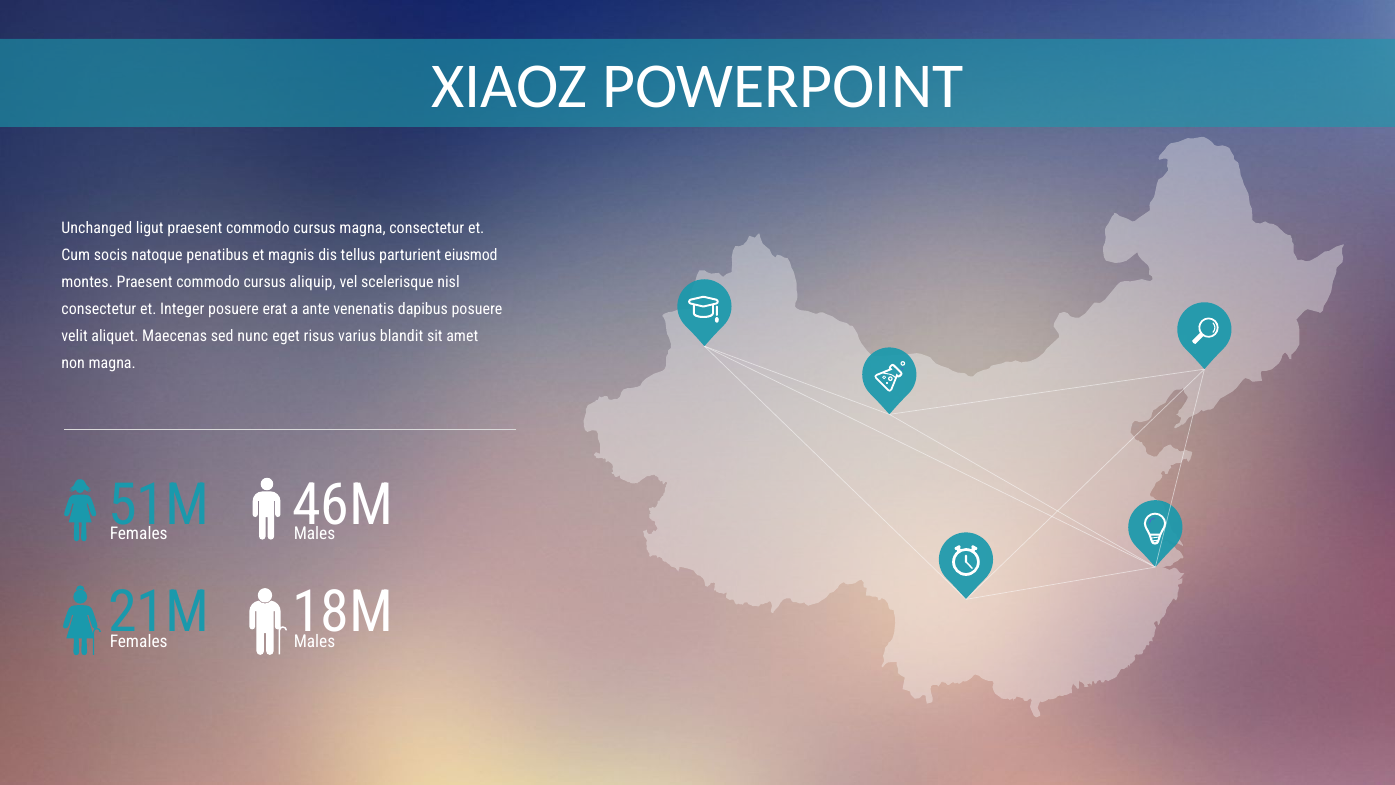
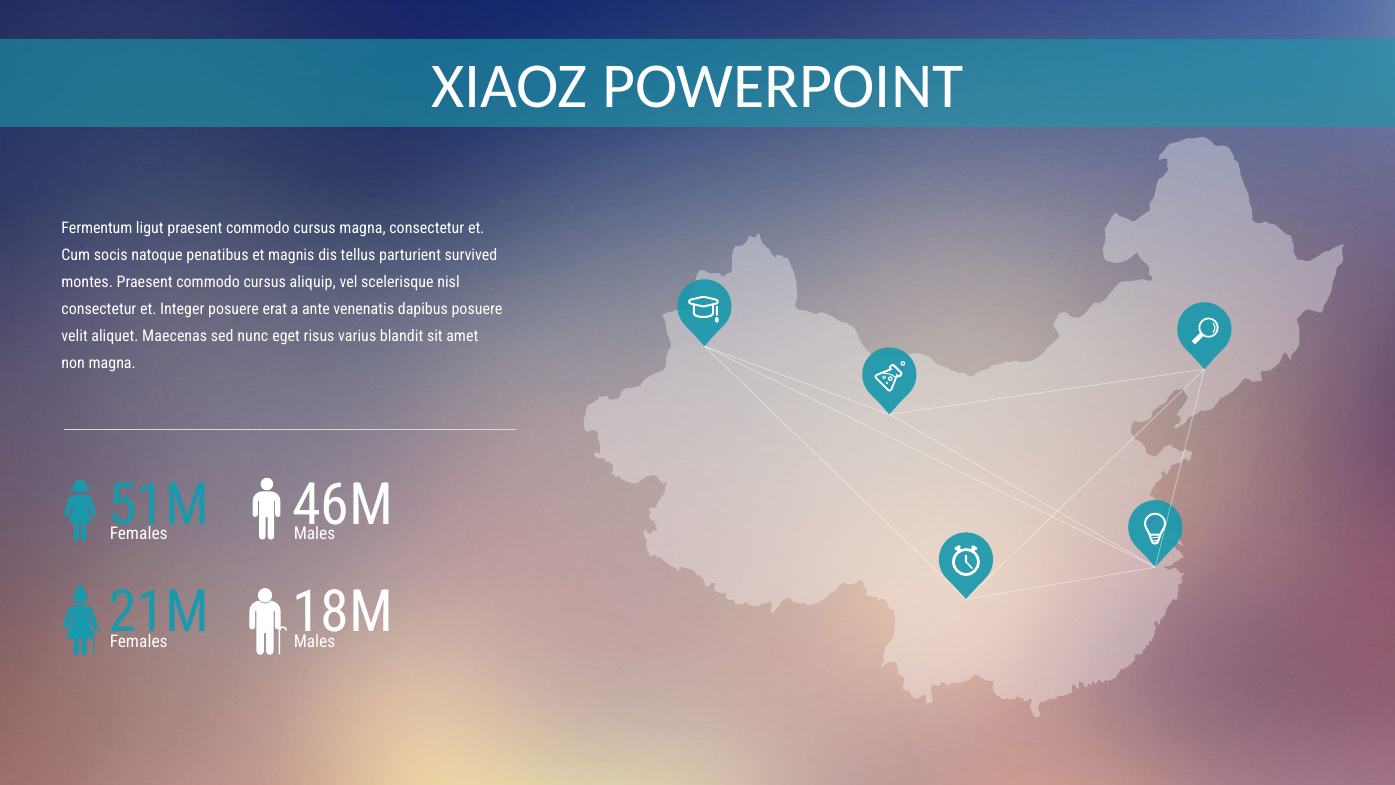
Unchanged: Unchanged -> Fermentum (97, 228)
eiusmod: eiusmod -> survived (471, 255)
